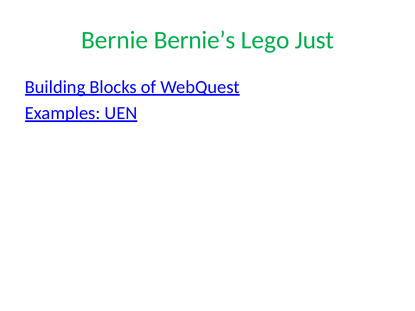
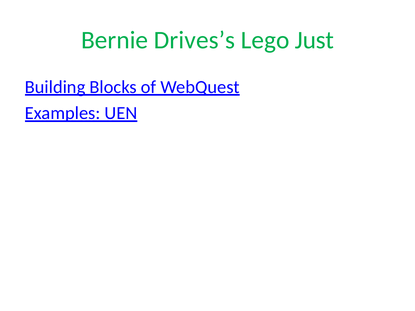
Bernie’s: Bernie’s -> Drives’s (195, 40)
